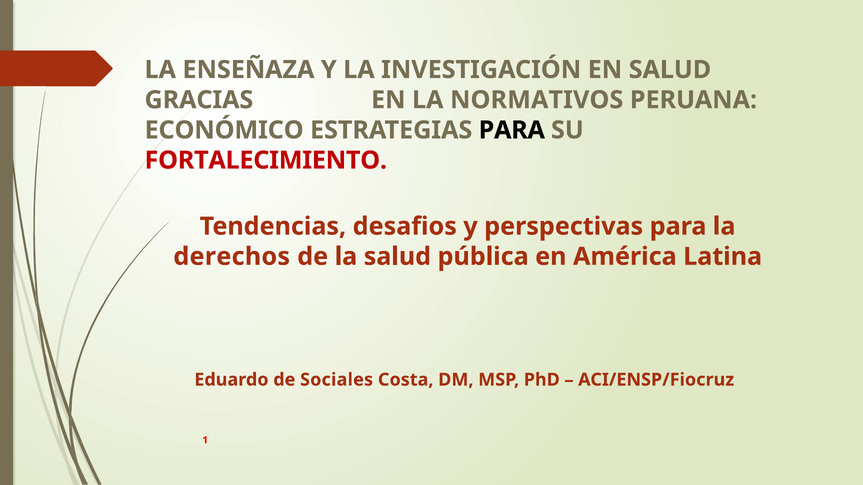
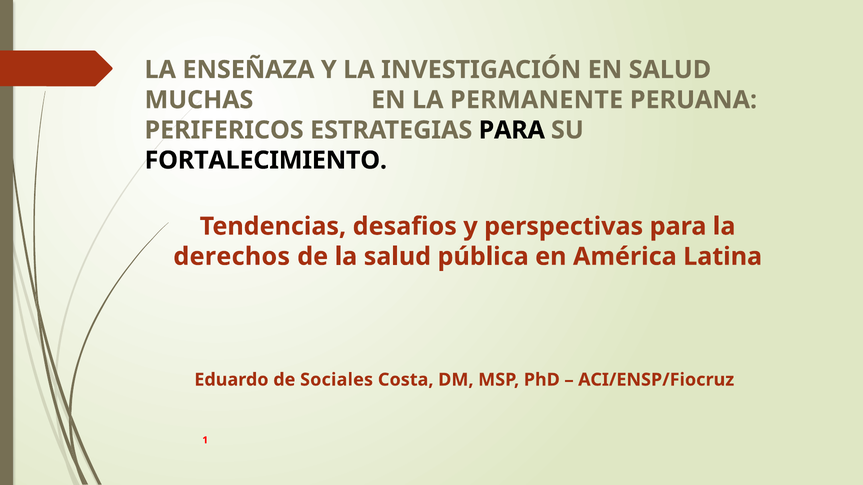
GRACIAS: GRACIAS -> MUCHAS (199, 100)
NORMATIVOS: NORMATIVOS -> PERMANENTE (537, 100)
ECONÓMICO: ECONÓMICO -> PERIFERICOS (224, 130)
FORTALECIMIENTO colour: red -> black (266, 160)
